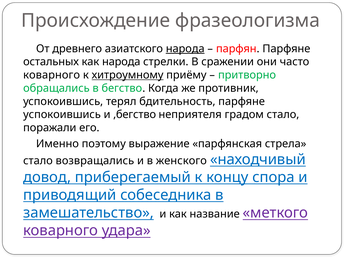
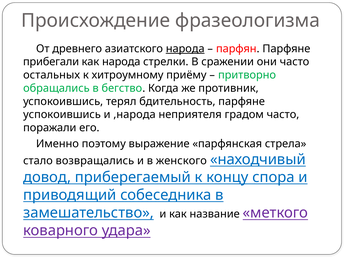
остальных: остальных -> прибегали (51, 62)
коварного: коварного -> остальных (52, 75)
хитроумному underline: present -> none (128, 75)
,бегство: ,бегство -> ,народа (135, 115)
градом стало: стало -> часто (283, 115)
